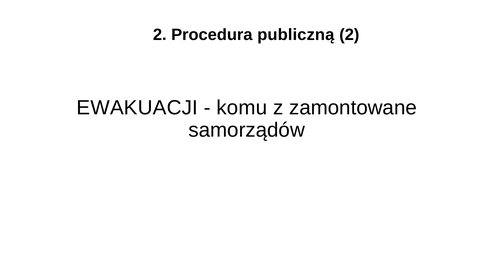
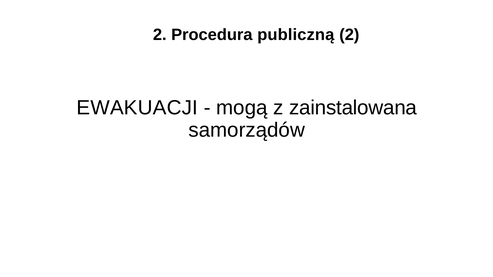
komu: komu -> mogą (242, 108)
zamontowane: zamontowane -> zainstalowana (353, 108)
